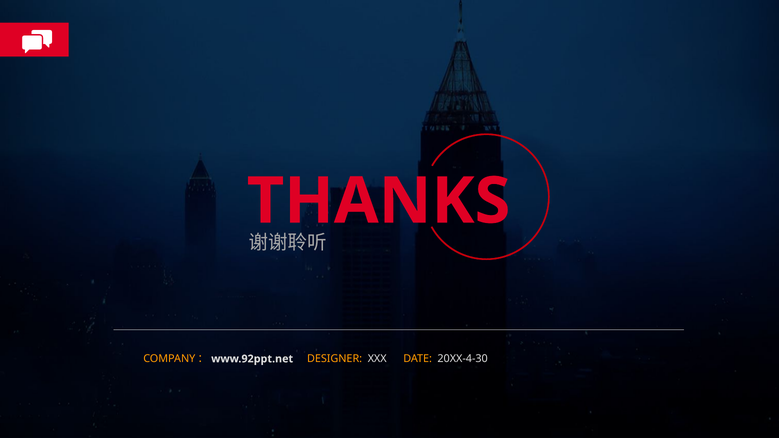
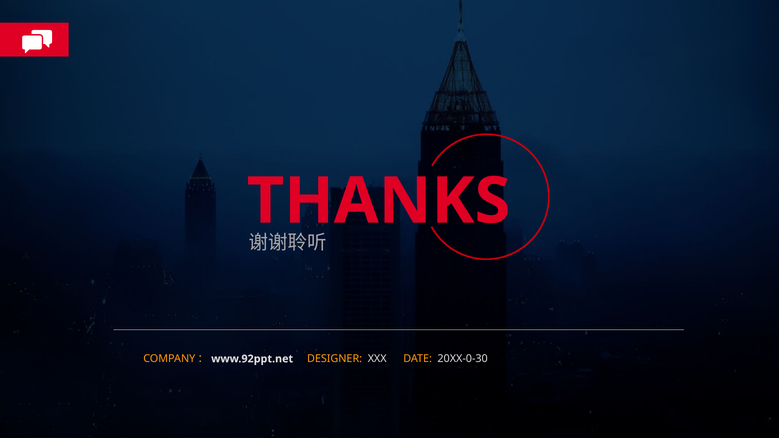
20XX-4-30: 20XX-4-30 -> 20XX-0-30 (463, 359)
